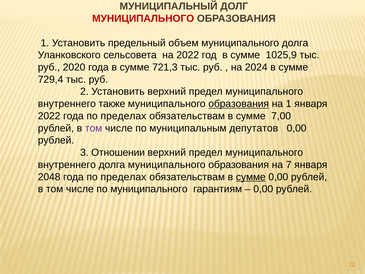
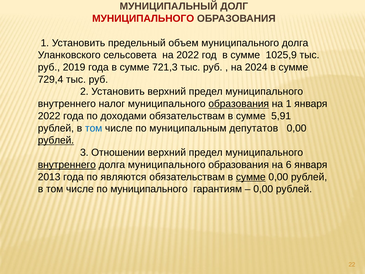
2020: 2020 -> 2019 (74, 67)
также: также -> налог (112, 104)
2022 года по пределах: пределах -> доходами (124, 116)
7,00: 7,00 -> 5,91 (281, 116)
том colour: purple -> blue (94, 128)
рублей underline: none -> present (56, 140)
внутреннего underline: none -> present (67, 165)
7: 7 -> 6 (289, 165)
2048: 2048 -> 2013 (49, 177)
пределах: пределах -> являются (123, 177)
